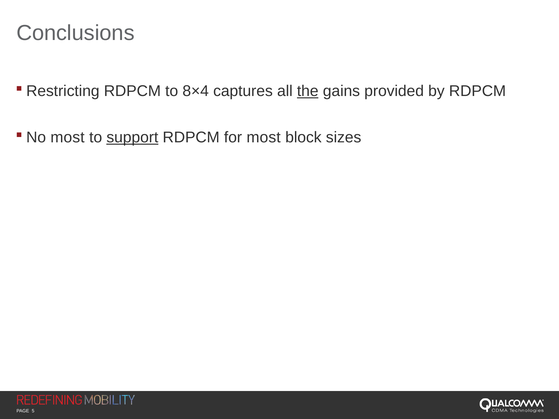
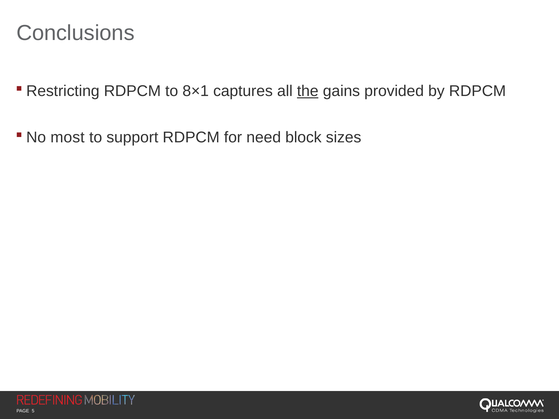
8×4: 8×4 -> 8×1 (196, 91)
support underline: present -> none (132, 138)
for most: most -> need (264, 138)
